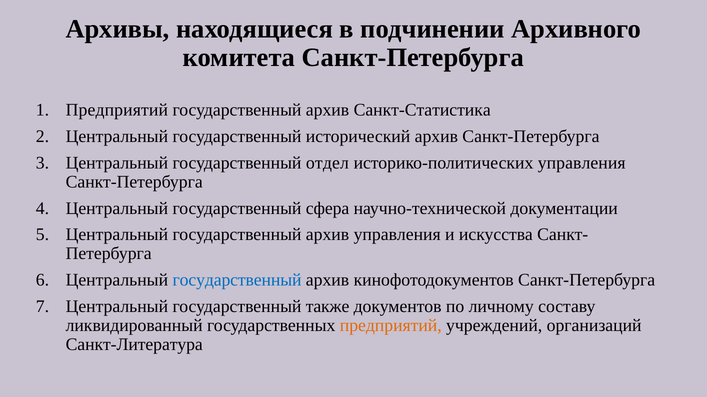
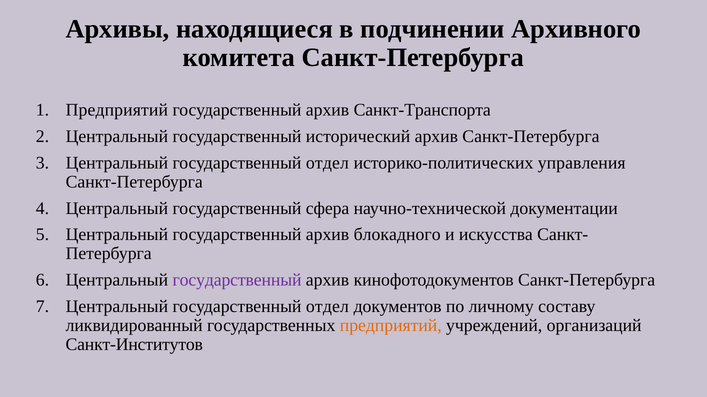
Санкт-Статистика: Санкт-Статистика -> Санкт-Транспорта (422, 110)
архив управления: управления -> блокадного (397, 235)
государственный colour: blue -> purple (237, 281)
также: также -> отдел (327, 307)
Санкт-Литература: Санкт-Литература -> Санкт-Институтов (134, 345)
